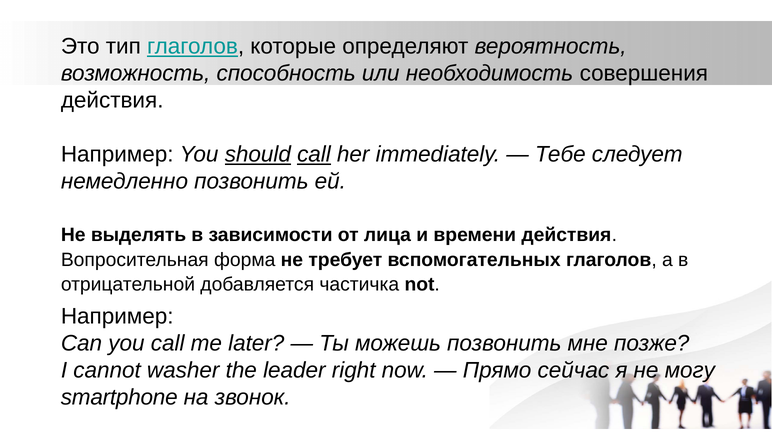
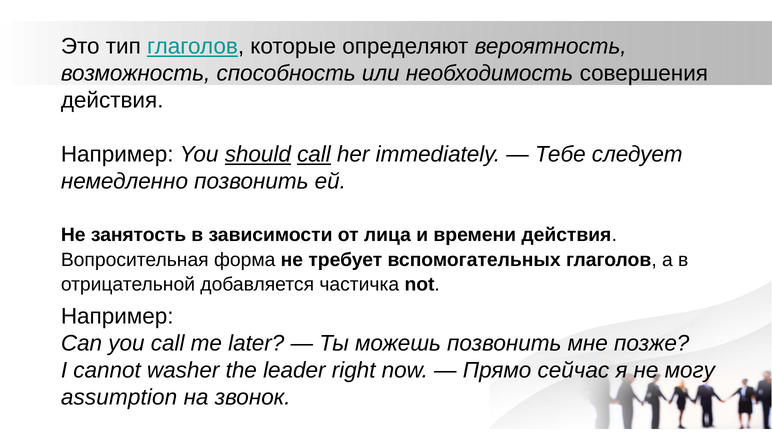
выделять: выделять -> занятость (139, 235)
smartphone: smartphone -> assumption (119, 398)
